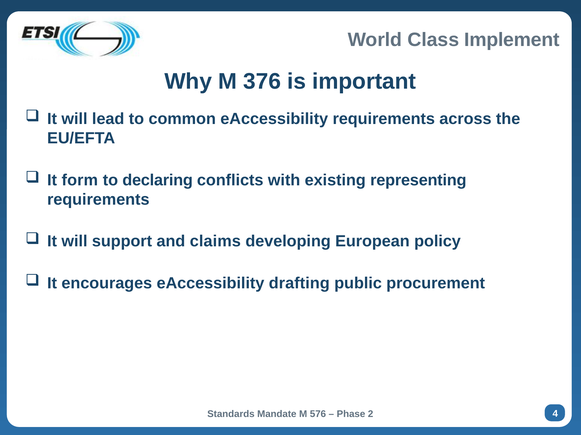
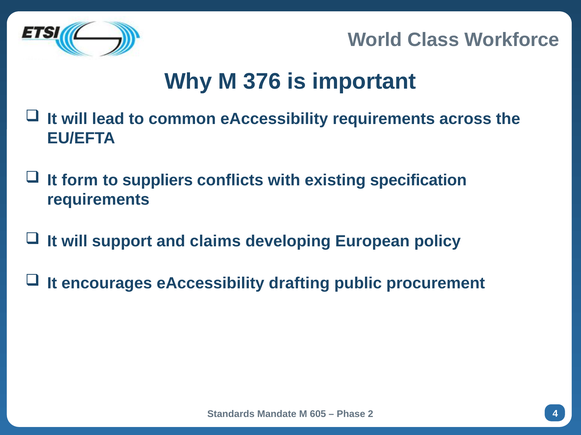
Implement: Implement -> Workforce (512, 40)
declaring: declaring -> suppliers (158, 180)
representing: representing -> specification (418, 180)
576: 576 -> 605 (318, 415)
